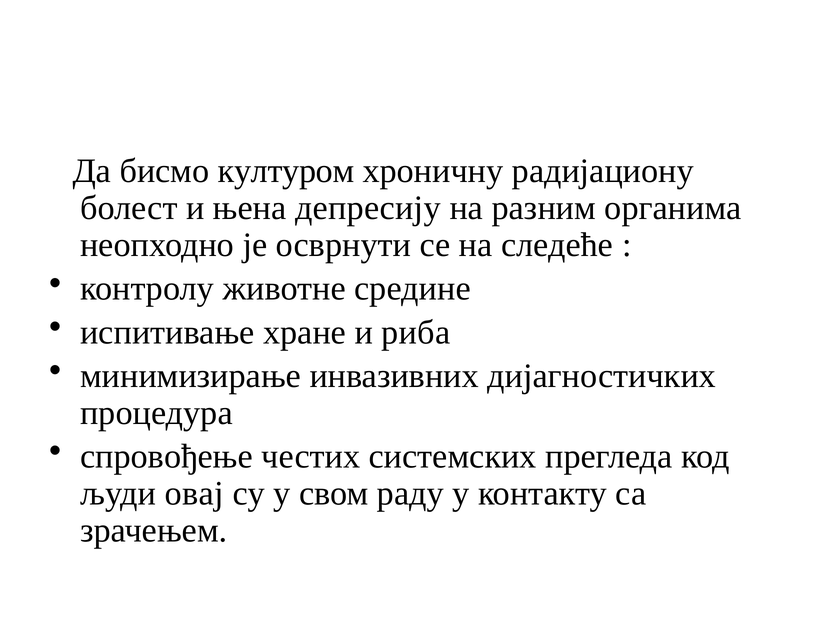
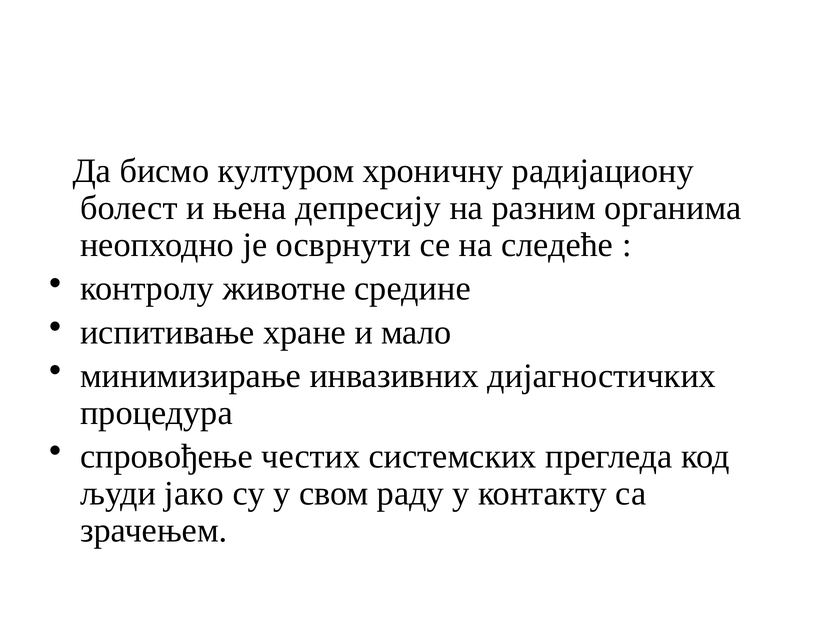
риба: риба -> мало (416, 332)
овај: овај -> јако (194, 494)
